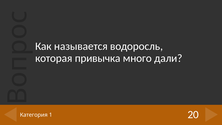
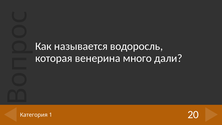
привычка: привычка -> венерина (98, 58)
